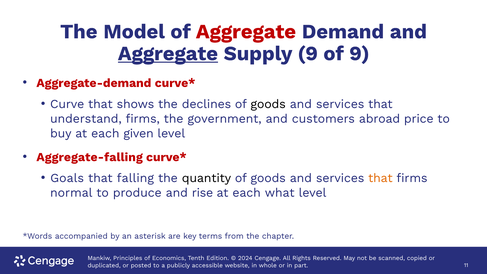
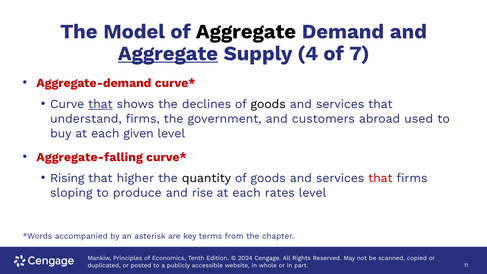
Aggregate colour: red -> black (246, 32)
Supply 9: 9 -> 4 (308, 53)
of 9: 9 -> 7 (359, 53)
that underline: none -> present (100, 104)
price: price -> used (419, 119)
Goals: Goals -> Rising (67, 178)
falling: falling -> higher (135, 178)
that colour: orange -> red (380, 178)
normal: normal -> sloping (71, 193)
what: what -> rates (280, 193)
